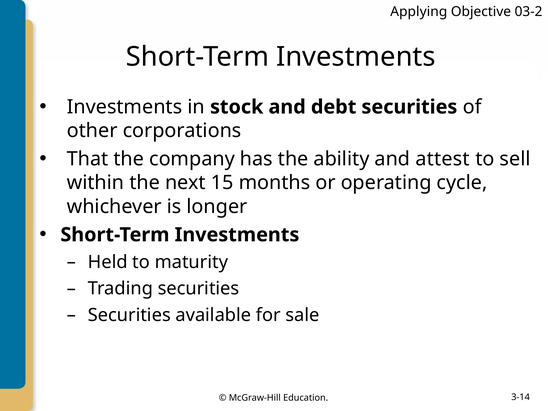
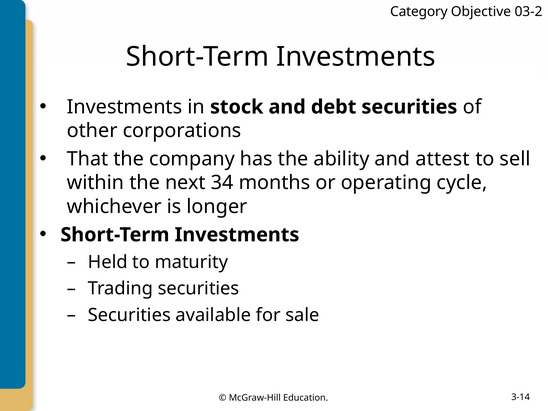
Applying: Applying -> Category (419, 12)
15: 15 -> 34 (222, 183)
